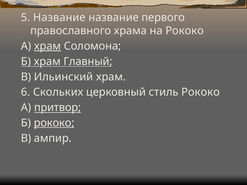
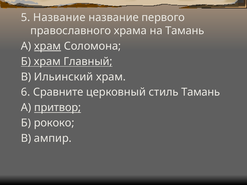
на Рококо: Рококо -> Тамань (185, 31)
Скольких: Скольких -> Сравните (58, 92)
стиль Рококо: Рококо -> Тамань (201, 92)
рококо underline: present -> none (54, 123)
